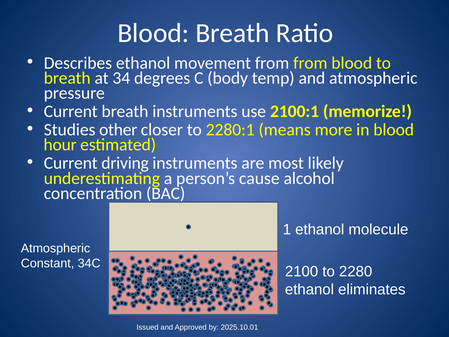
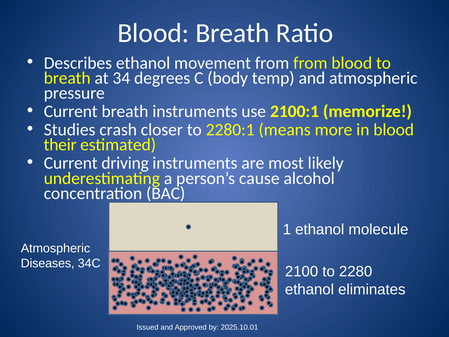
other: other -> crash (118, 130)
hour: hour -> their (60, 145)
Constant: Constant -> Diseases (48, 263)
